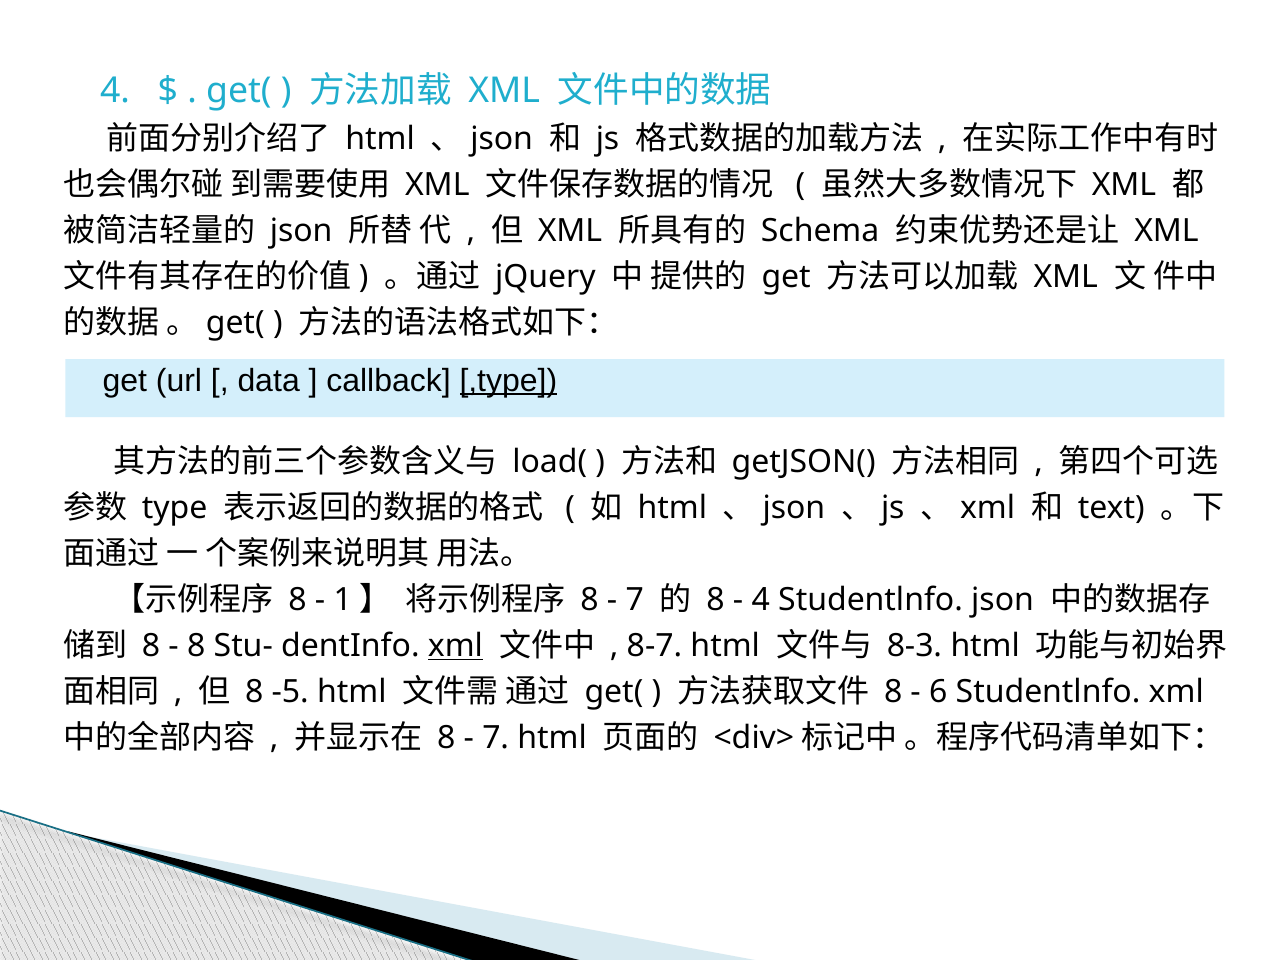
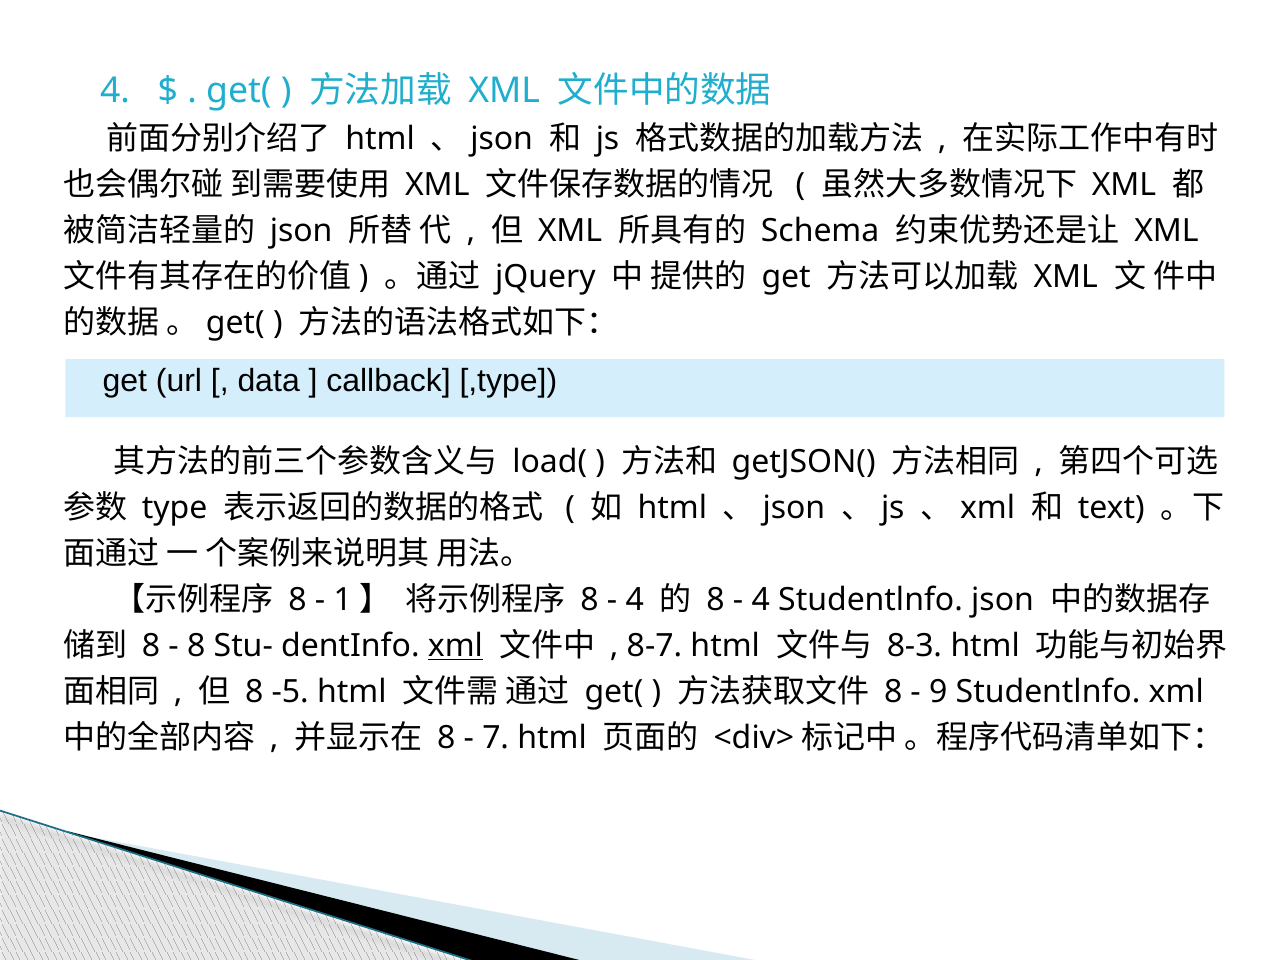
,type underline: present -> none (508, 380)
7: 7 -> 4 (635, 600)
6: 6 -> 9 (938, 692)
